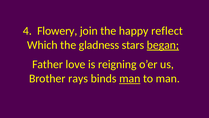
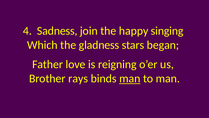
Flowery: Flowery -> Sadness (57, 31)
reflect: reflect -> singing (167, 31)
began underline: present -> none (163, 45)
